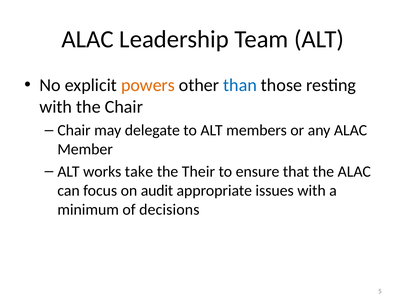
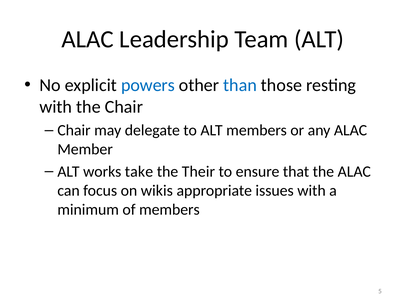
powers colour: orange -> blue (148, 85)
audit: audit -> wikis (157, 190)
of decisions: decisions -> members (169, 209)
